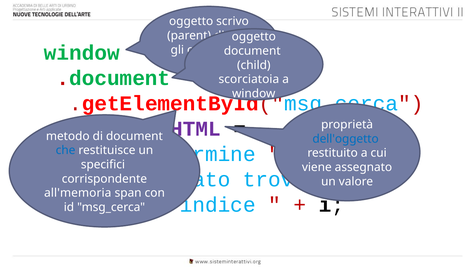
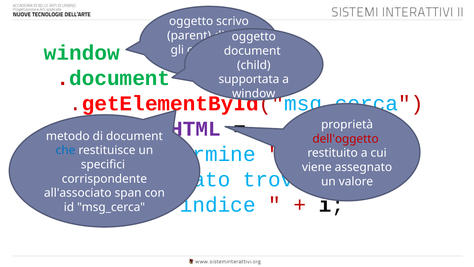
scorciatoia: scorciatoia -> supportata (249, 79)
dell'oggetto colour: blue -> red (346, 139)
all'memoria: all'memoria -> all'associato (78, 193)
